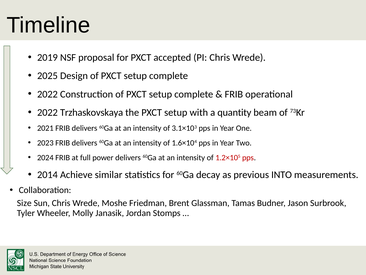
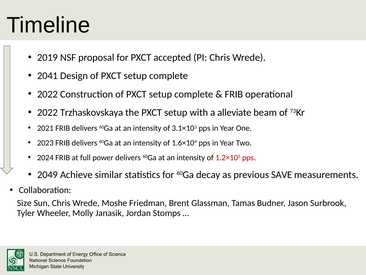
2025: 2025 -> 2041 (47, 76)
quantity: quantity -> alleviate (234, 112)
2014: 2014 -> 2049 (47, 174)
INTO: INTO -> SAVE (282, 174)
